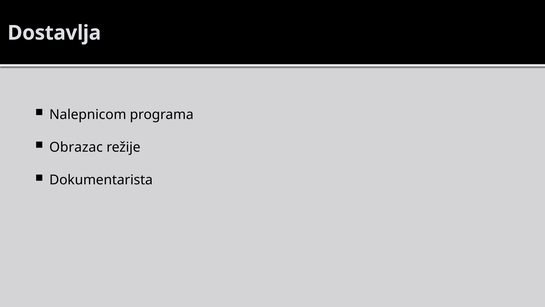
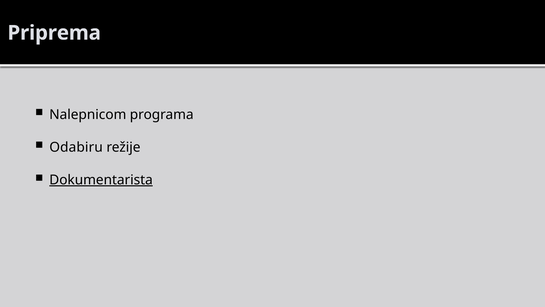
Dostavlja: Dostavlja -> Priprema (54, 33)
Obrazac: Obrazac -> Odabiru (76, 147)
Dokumentarista underline: none -> present (101, 180)
